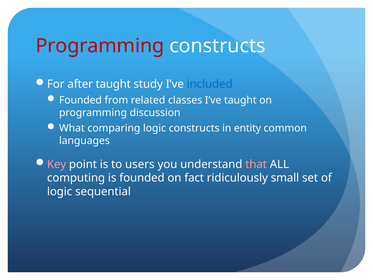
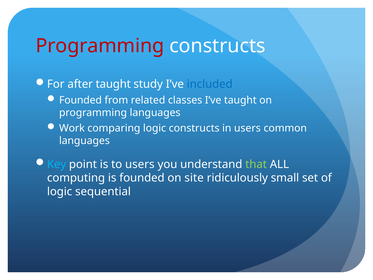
programming discussion: discussion -> languages (155, 113)
What: What -> Work (72, 128)
in entity: entity -> users (247, 128)
Key colour: pink -> light blue (57, 164)
that colour: pink -> light green (256, 164)
fact: fact -> site (194, 178)
